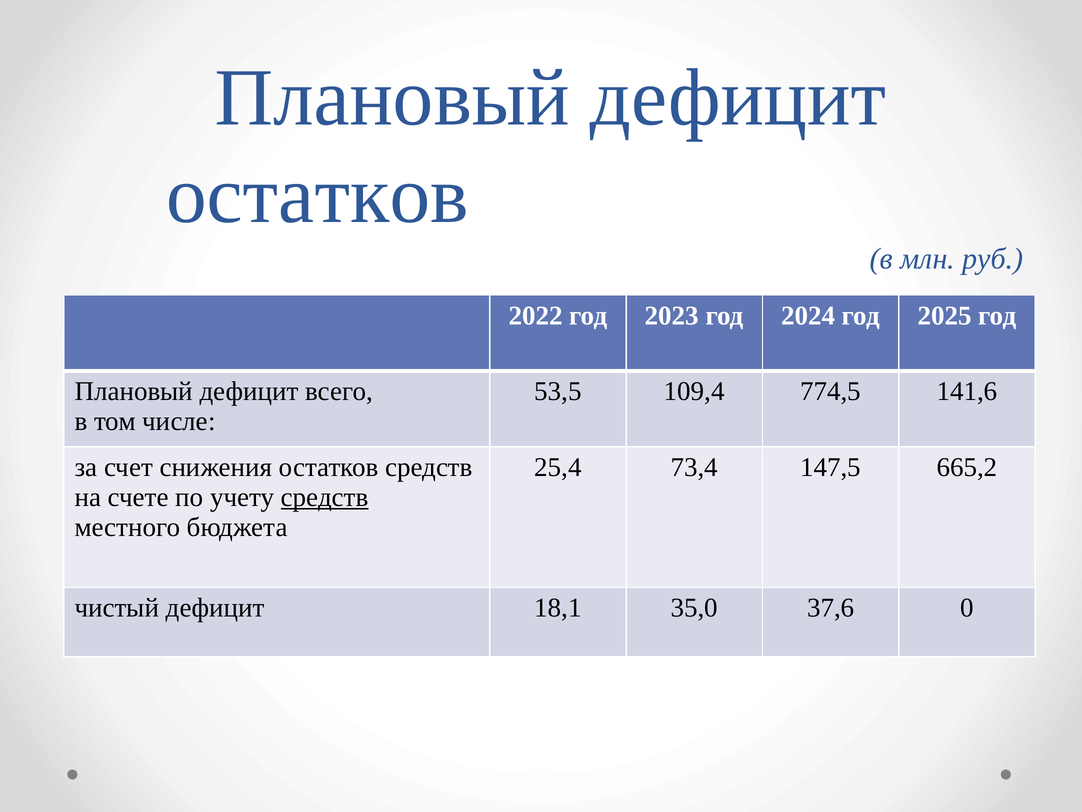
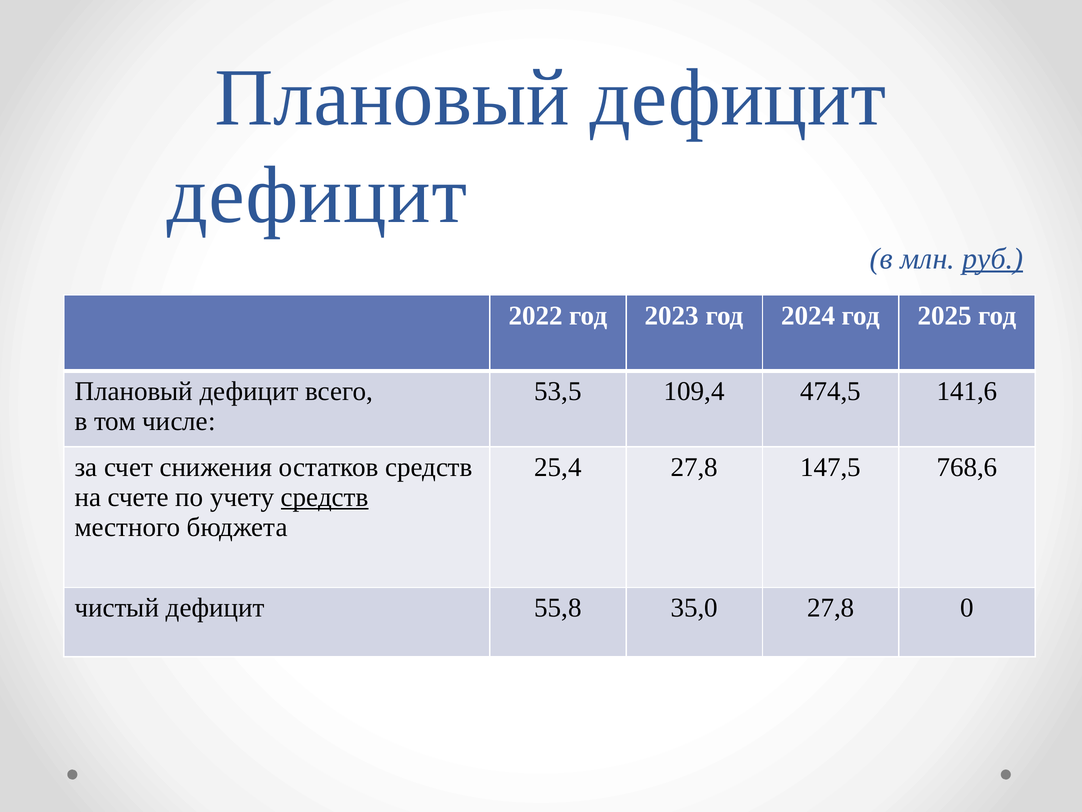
остатков: остатков -> дефицит (317, 195)
руб underline: none -> present (993, 258)
774,5: 774,5 -> 474,5 (831, 391)
25,4 73,4: 73,4 -> 27,8 (694, 467)
665,2: 665,2 -> 768,6 (967, 467)
18,1: 18,1 -> 55,8 (558, 608)
35,0 37,6: 37,6 -> 27,8 (831, 608)
